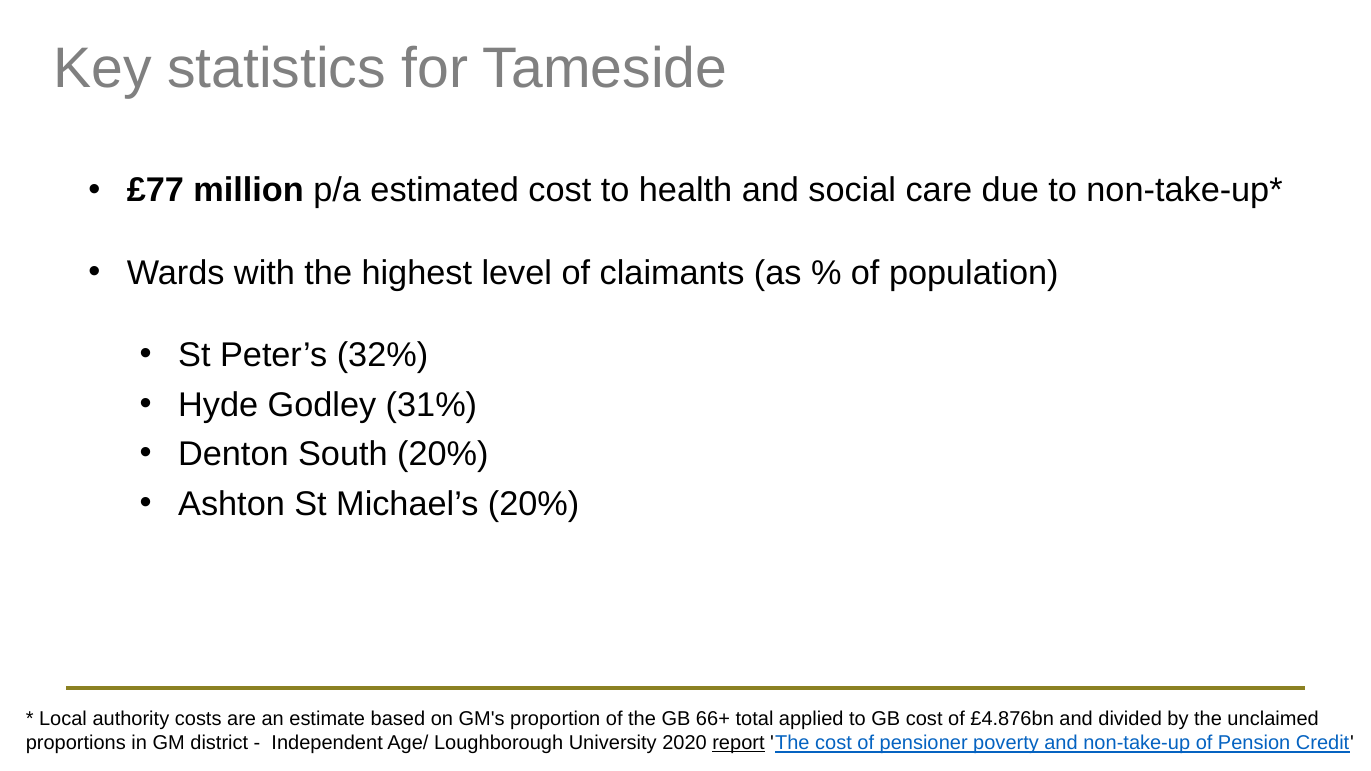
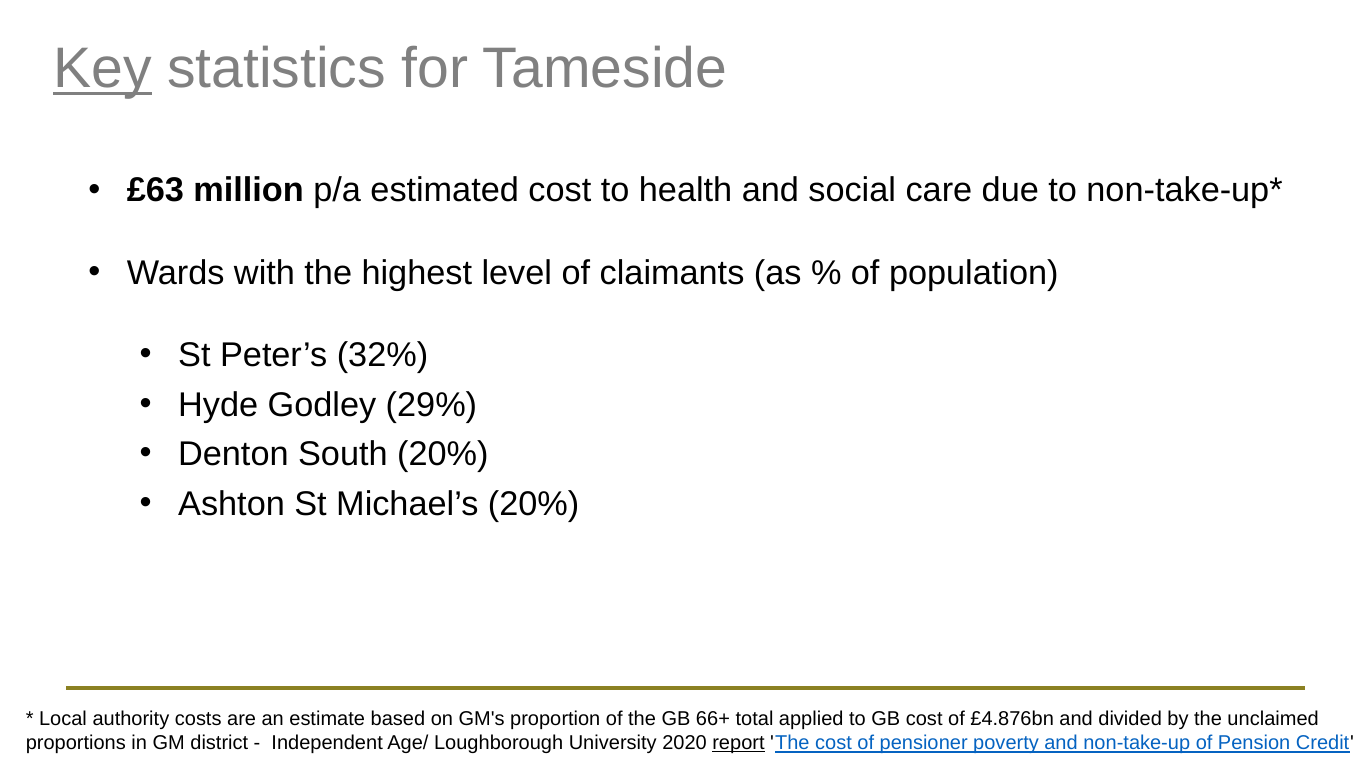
Key underline: none -> present (102, 69)
£77: £77 -> £63 (155, 191)
31%: 31% -> 29% (431, 405)
